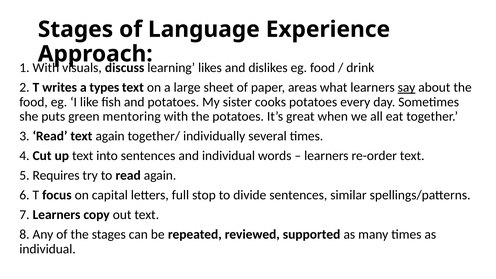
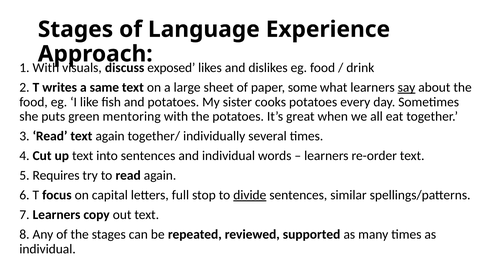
learning: learning -> exposed (171, 68)
types: types -> same (104, 87)
areas: areas -> some (303, 87)
divide underline: none -> present (250, 195)
